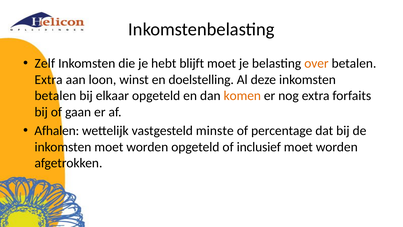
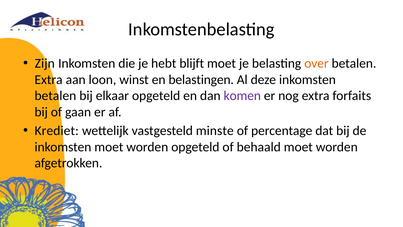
Zelf: Zelf -> Zijn (45, 63)
doelstelling: doelstelling -> belastingen (201, 80)
komen colour: orange -> purple (242, 96)
Afhalen: Afhalen -> Krediet (57, 131)
inclusief: inclusief -> behaald (259, 147)
